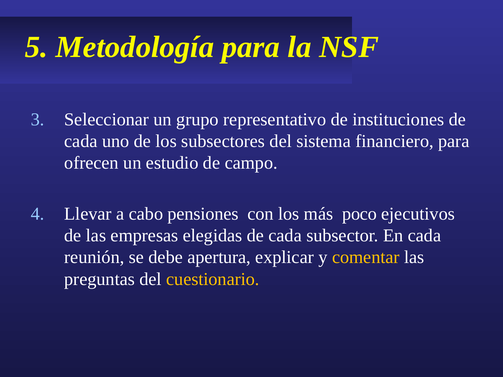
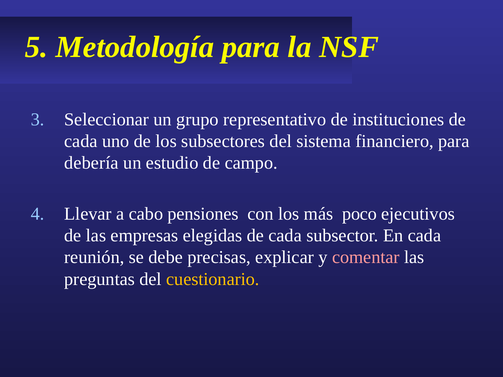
ofrecen: ofrecen -> debería (91, 163)
apertura: apertura -> precisas (219, 257)
comentar colour: yellow -> pink (366, 257)
